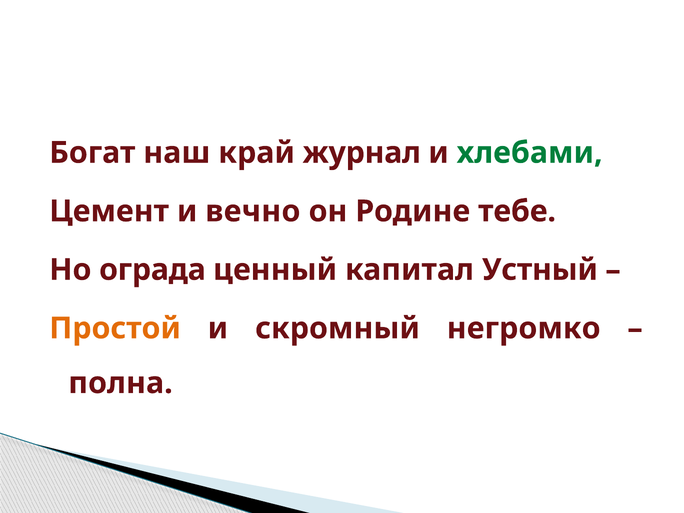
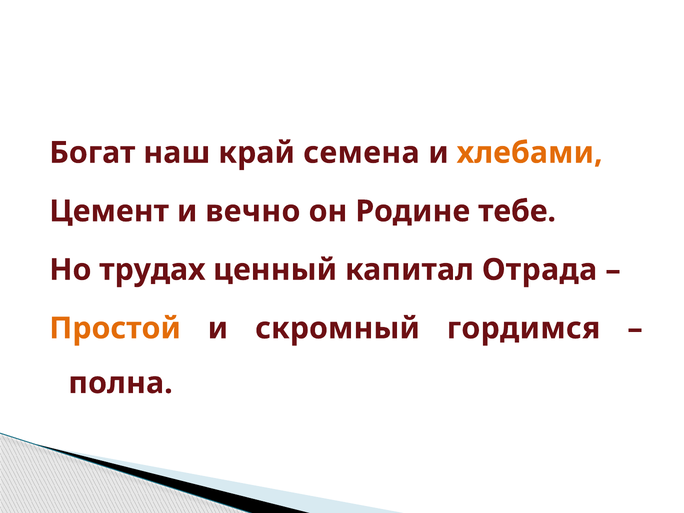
журнал: журнал -> семена (361, 153)
хлебами colour: green -> orange (530, 153)
ограда: ограда -> трудах (152, 270)
Устный: Устный -> Отрада (540, 270)
негромко: негромко -> гордимся (524, 328)
